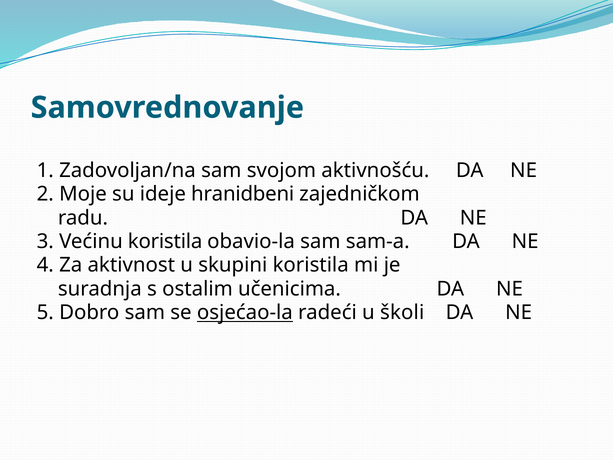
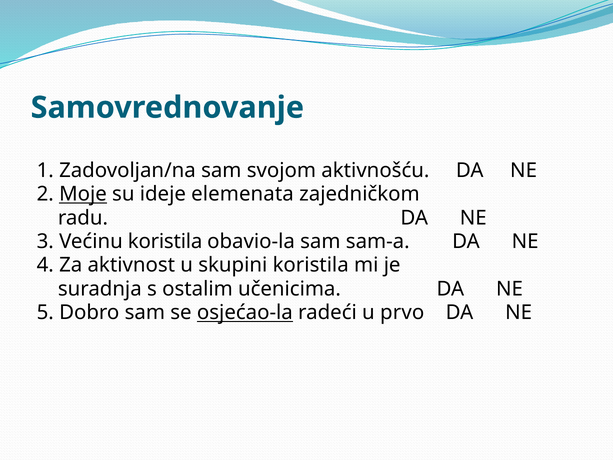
Moje underline: none -> present (83, 194)
hranidbeni: hranidbeni -> elemenata (243, 194)
školi: školi -> prvo (402, 312)
